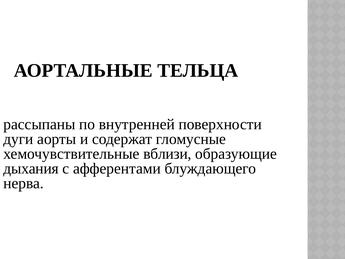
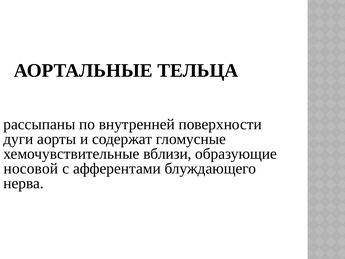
дыхания: дыхания -> носовой (31, 168)
